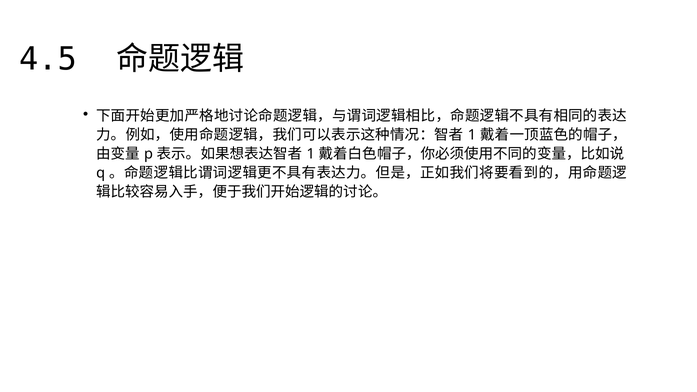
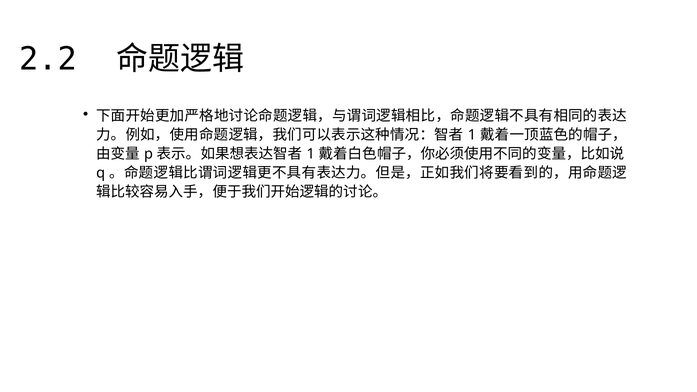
4.5: 4.5 -> 2.2 (48, 59)
